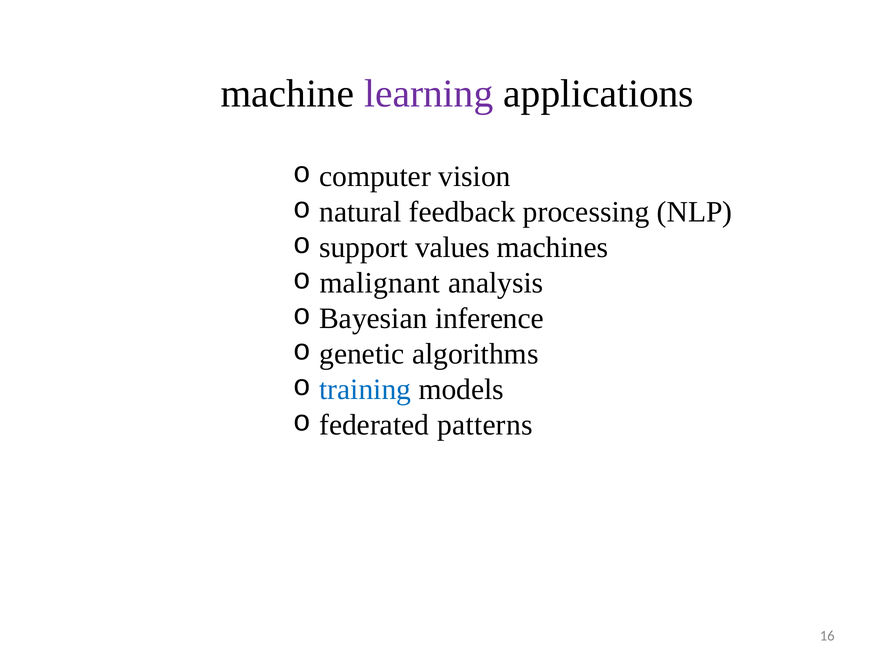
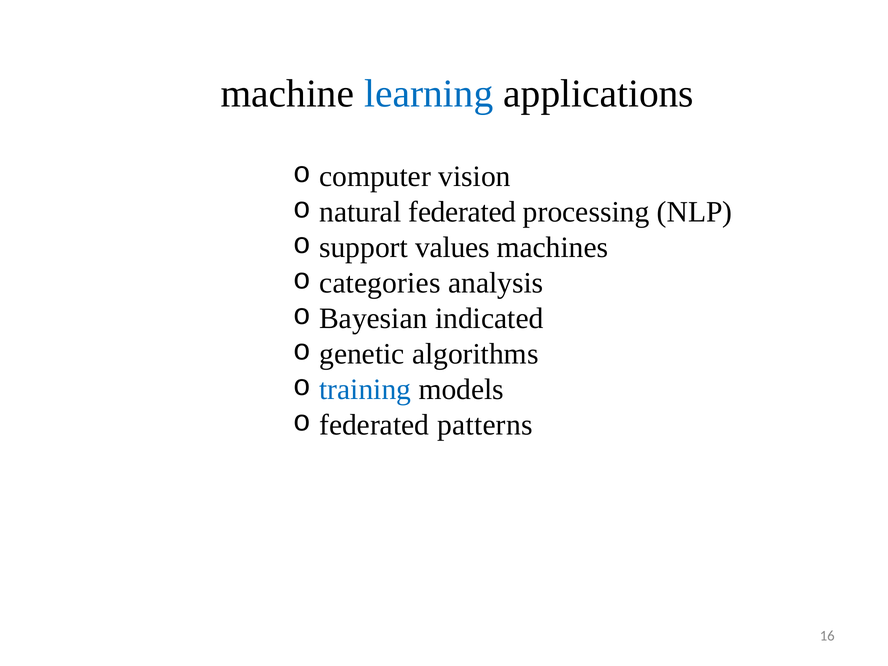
learning colour: purple -> blue (429, 94)
natural feedback: feedback -> federated (462, 212)
malignant: malignant -> categories (380, 283)
inference: inference -> indicated (489, 318)
